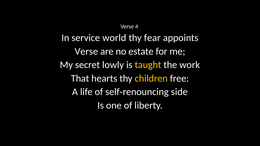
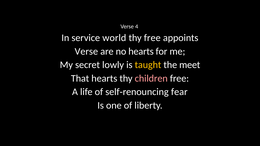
thy fear: fear -> free (152, 38)
no estate: estate -> hearts (141, 51)
work: work -> meet (190, 65)
children colour: yellow -> pink (151, 79)
side: side -> fear (179, 92)
